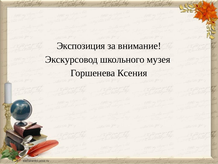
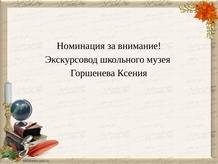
Экспозиция: Экспозиция -> Номинация (81, 46)
